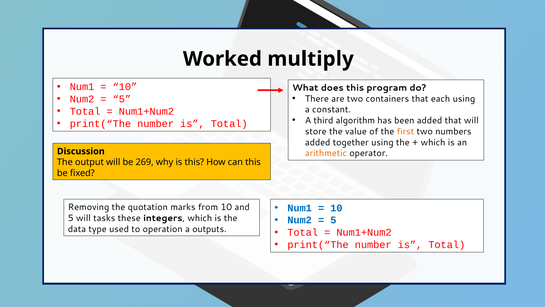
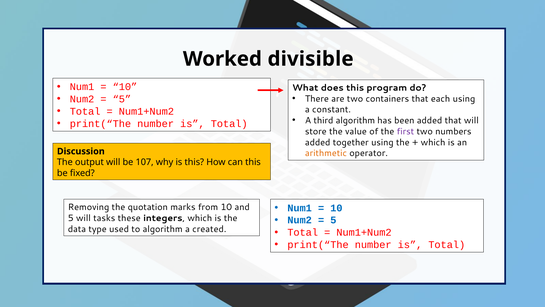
multiply: multiply -> divisible (311, 59)
first colour: orange -> purple (405, 131)
269: 269 -> 107 (145, 162)
to operation: operation -> algorithm (163, 229)
outputs: outputs -> created (209, 229)
